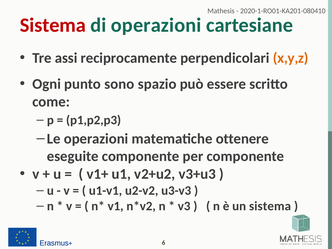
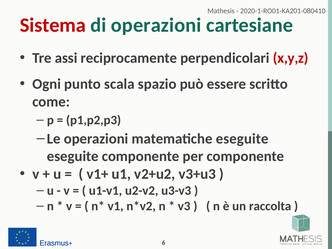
x,y,z colour: orange -> red (291, 58)
sono: sono -> scala (119, 84)
matematiche ottenere: ottenere -> eseguite (242, 139)
un sistema: sistema -> raccolta (270, 206)
